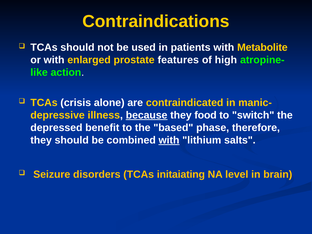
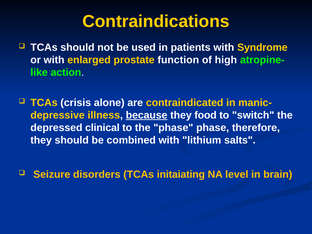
Metabolite: Metabolite -> Syndrome (262, 48)
features: features -> function (178, 60)
benefit: benefit -> clinical (102, 128)
the based: based -> phase (173, 128)
with underline: present -> none (169, 140)
